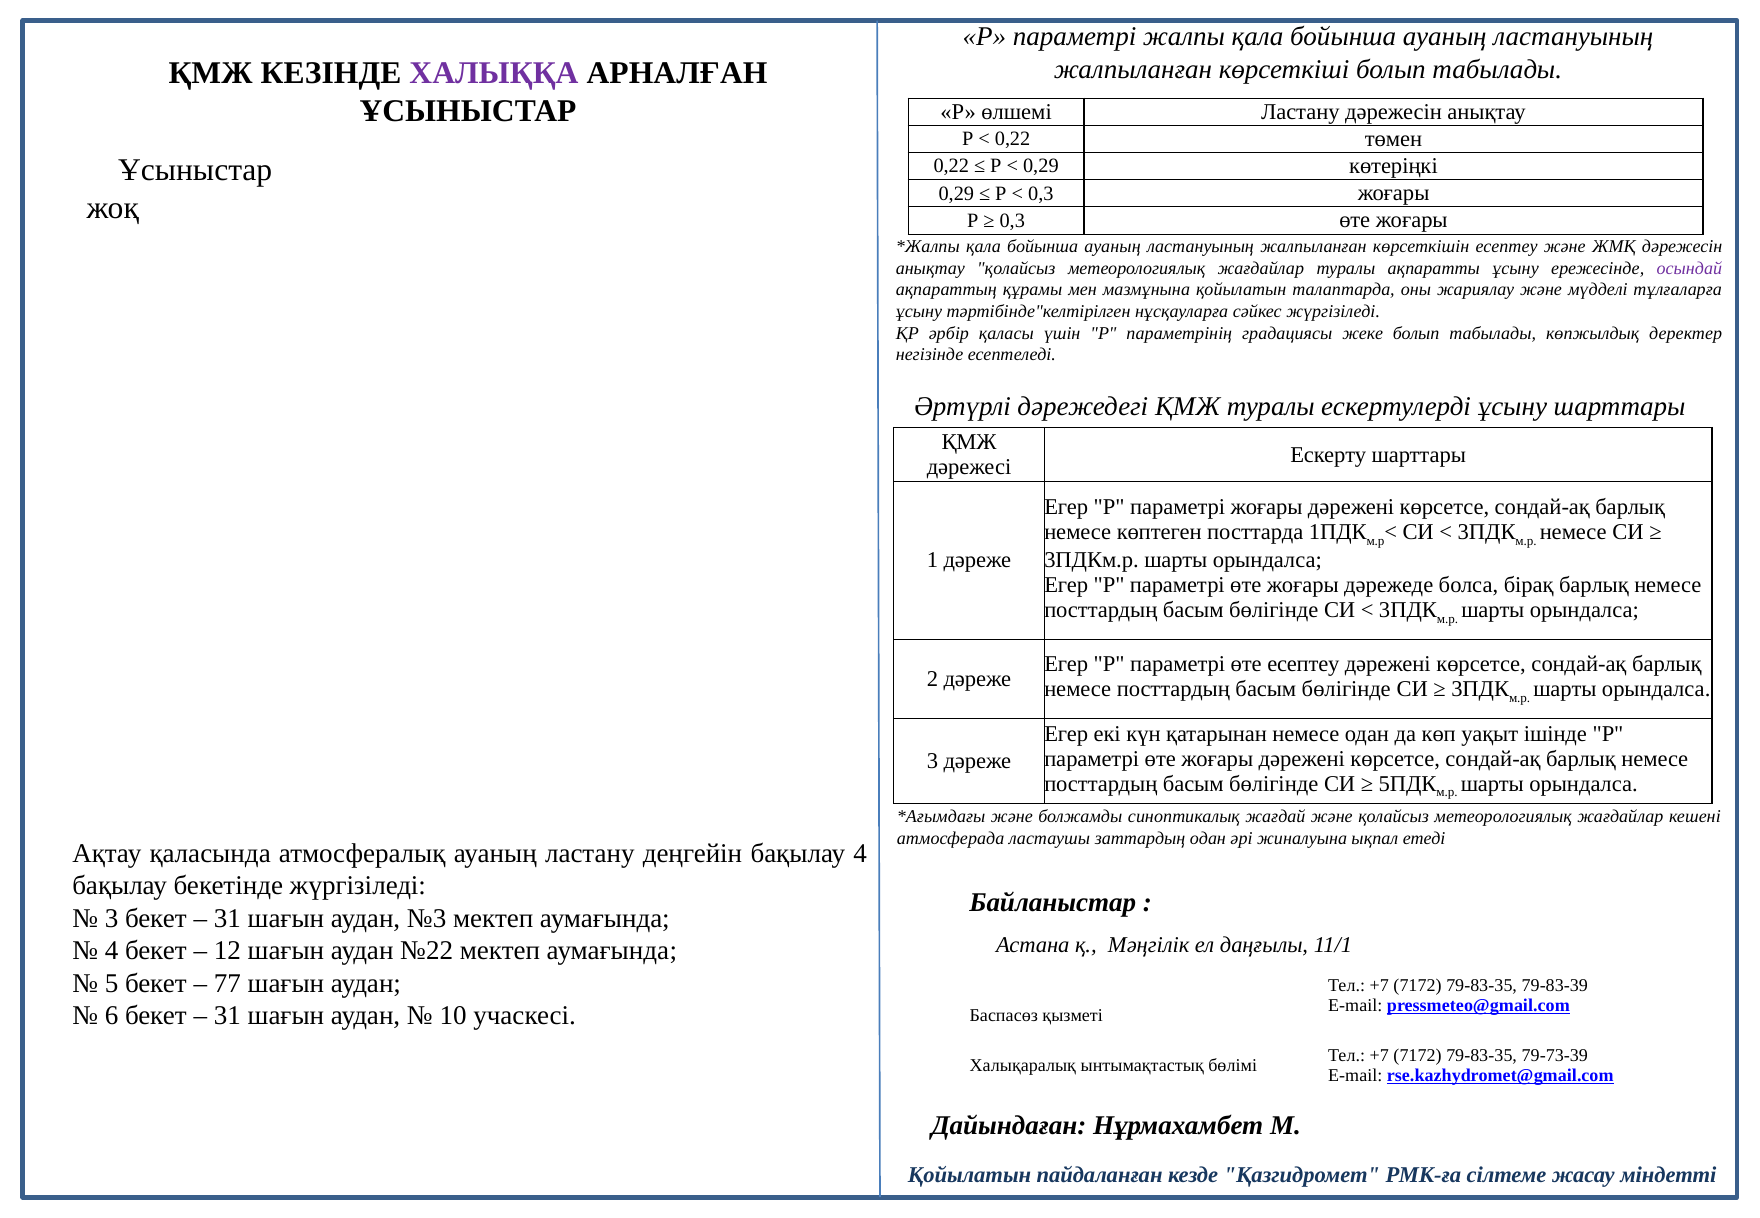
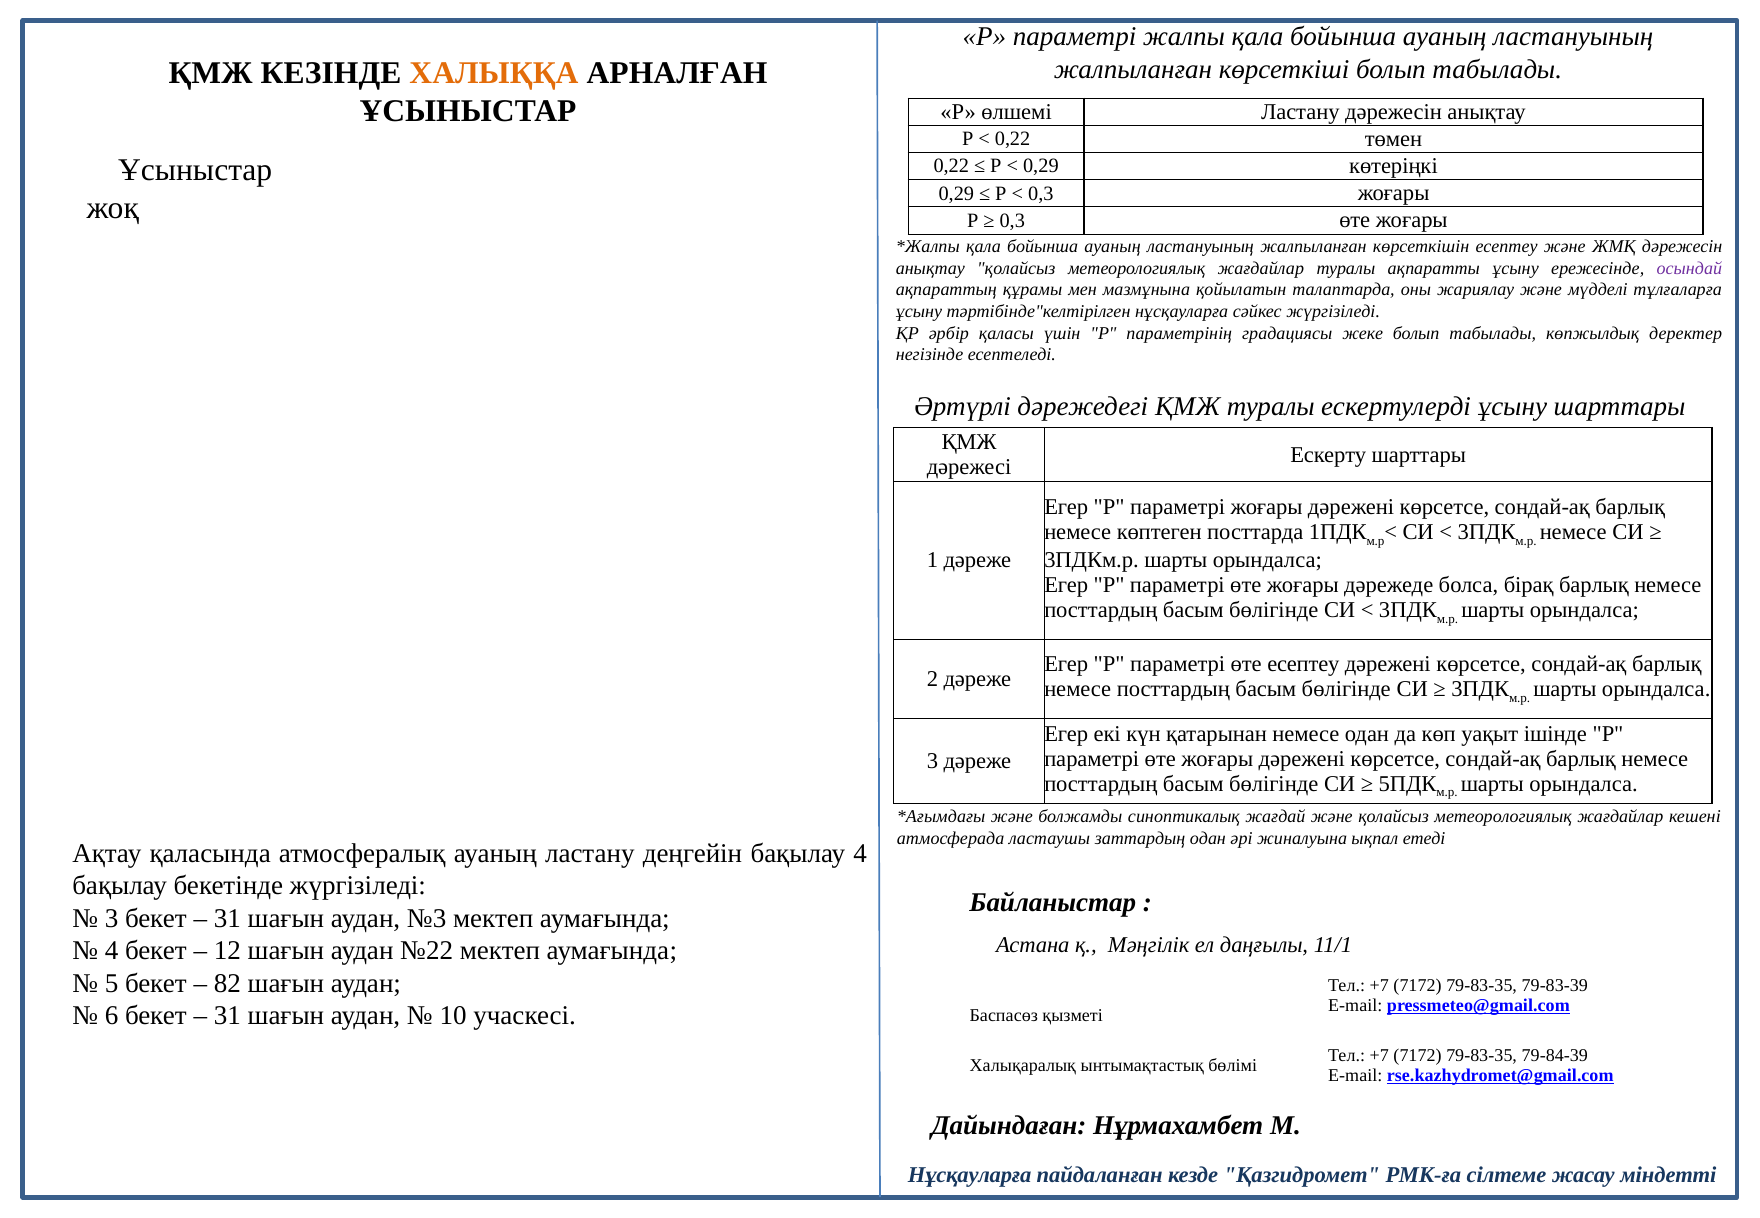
ХАЛЫҚҚА colour: purple -> orange (494, 73)
77: 77 -> 82 (227, 984)
79-73-39: 79-73-39 -> 79-84-39 (1555, 1056)
Қойылатын: Қойылатын -> Нұсқауларға (970, 1175)
